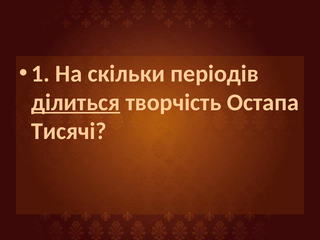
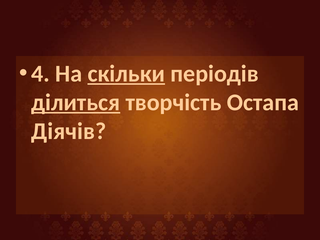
1: 1 -> 4 (40, 74)
скільки underline: none -> present (126, 74)
Тисячі: Тисячі -> Діячів (69, 131)
